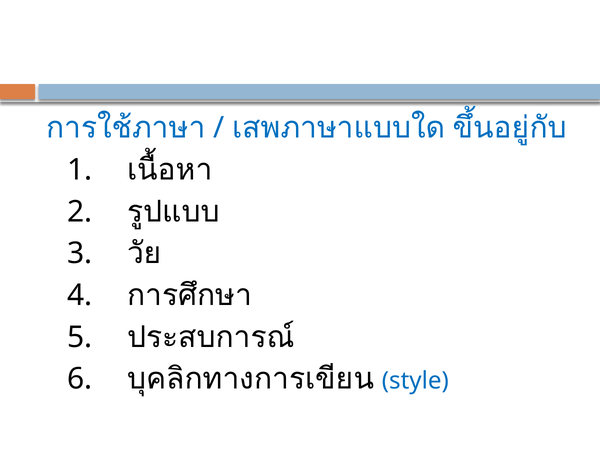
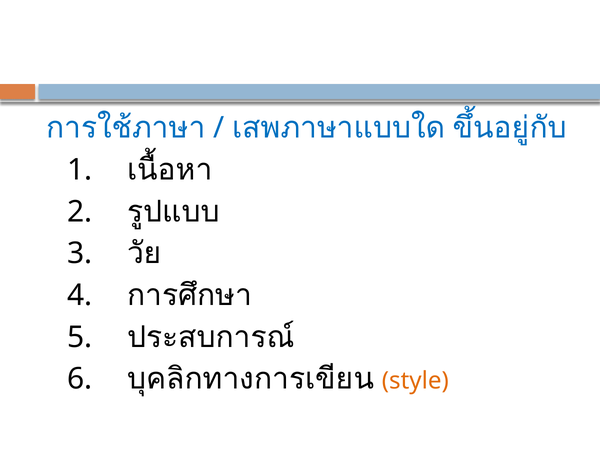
style colour: blue -> orange (415, 381)
